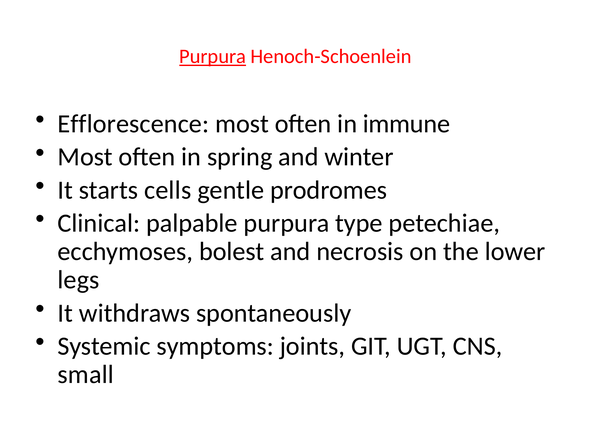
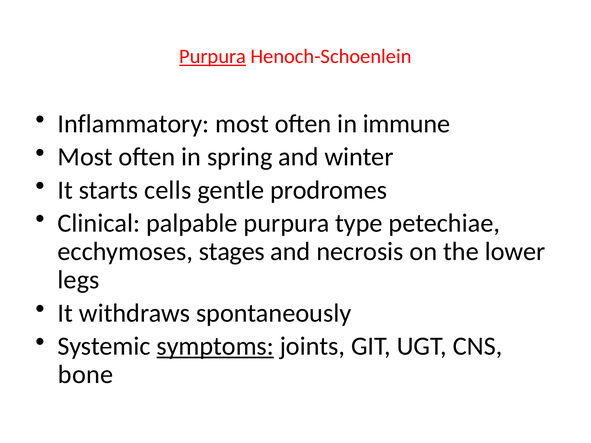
Efflorescence: Efflorescence -> Inflammatory (133, 124)
bolest: bolest -> stages (232, 252)
symptoms underline: none -> present (215, 346)
small: small -> bone (86, 375)
